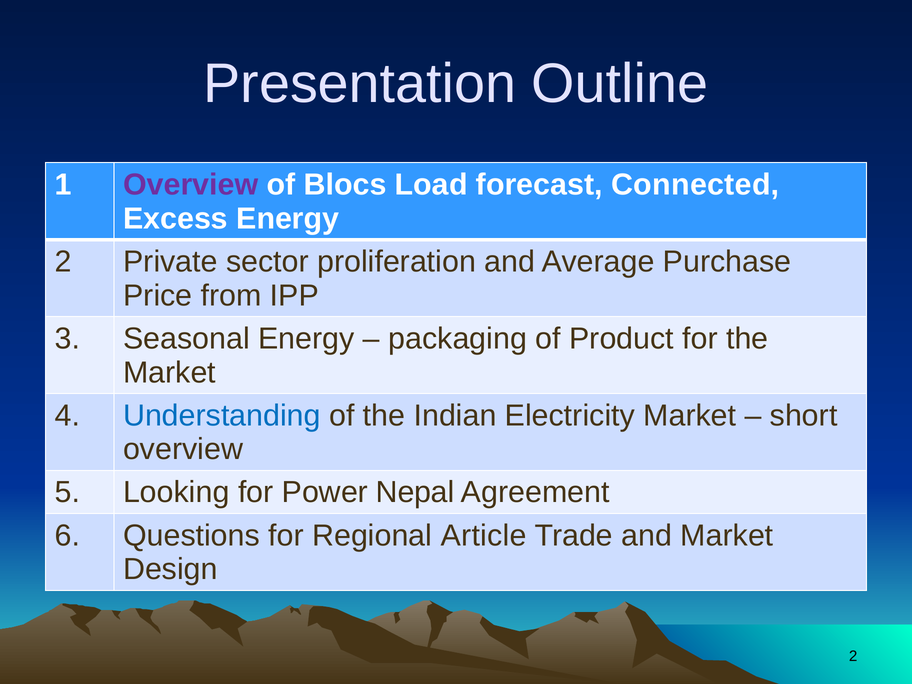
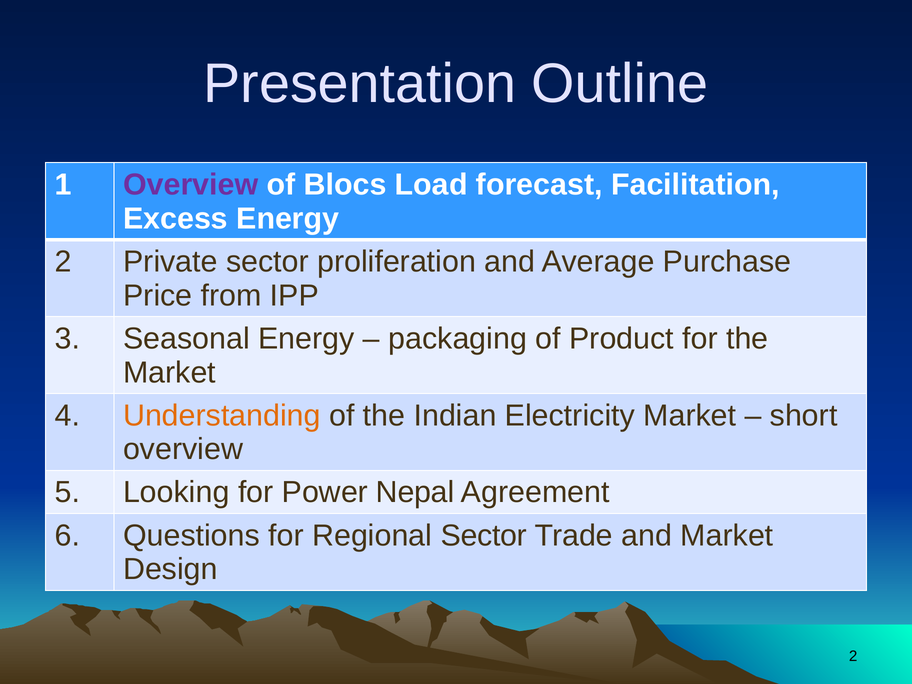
Connected: Connected -> Facilitation (695, 185)
Understanding colour: blue -> orange (222, 416)
Regional Article: Article -> Sector (484, 536)
